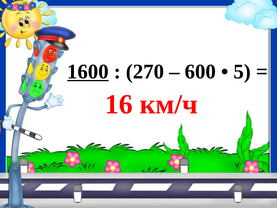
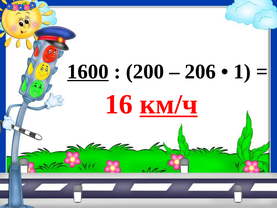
270: 270 -> 200 (145, 72)
600: 600 -> 206 (200, 72)
5: 5 -> 1 (242, 72)
км/ч underline: none -> present (169, 104)
